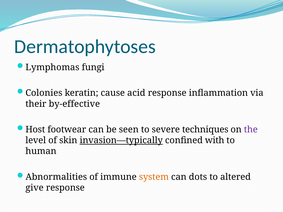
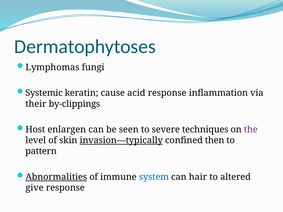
Colonies: Colonies -> Systemic (44, 93)
by-effective: by-effective -> by-clippings (74, 104)
footwear: footwear -> enlargen (67, 130)
with: with -> then (215, 141)
human: human -> pattern (41, 151)
Abnormalities underline: none -> present (56, 177)
system colour: orange -> blue (154, 177)
dots: dots -> hair (198, 177)
